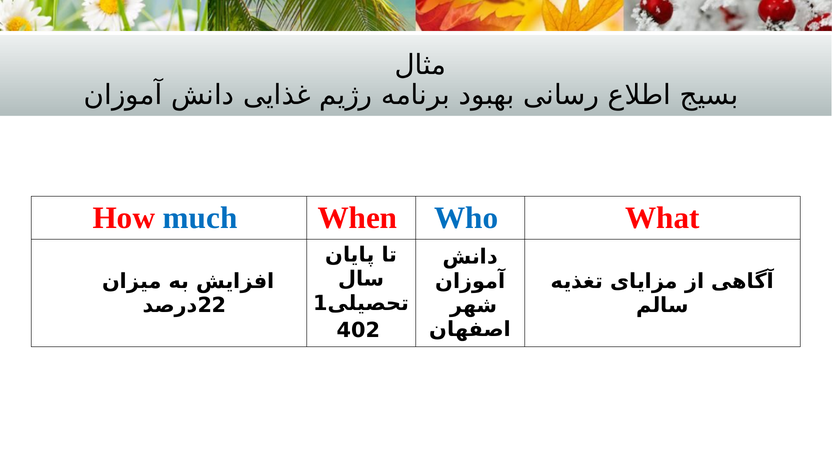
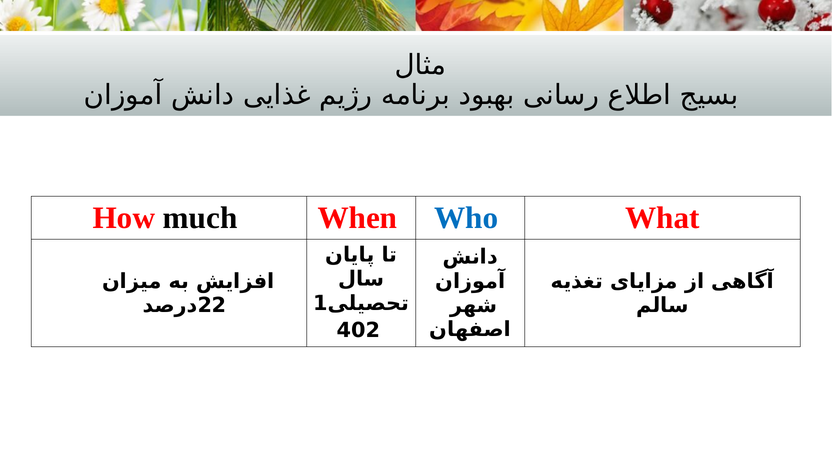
much colour: blue -> black (200, 218)
